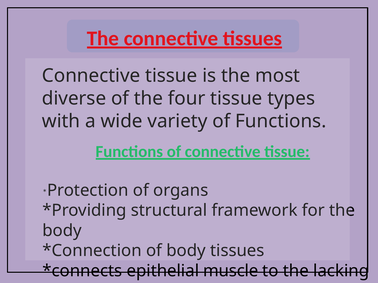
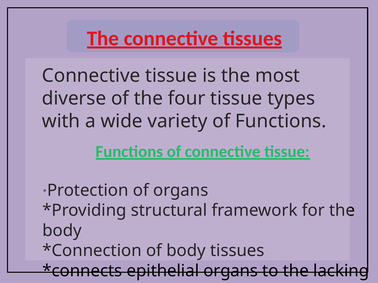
epithelial muscle: muscle -> organs (231, 271)
